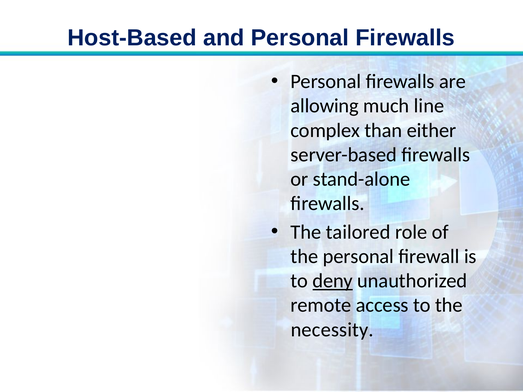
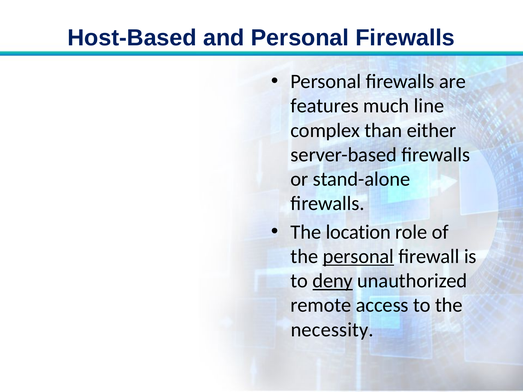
allowing: allowing -> features (325, 106)
tailored: tailored -> location (358, 232)
personal underline: none -> present (358, 257)
